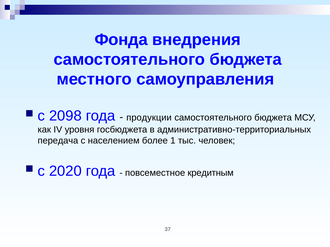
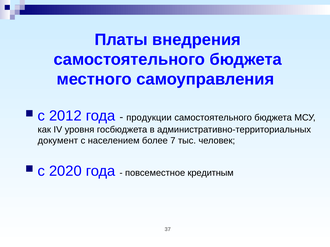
Фонда: Фонда -> Платы (121, 40)
2098: 2098 -> 2012 (65, 116)
передача: передача -> документ (58, 141)
1: 1 -> 7 (173, 141)
